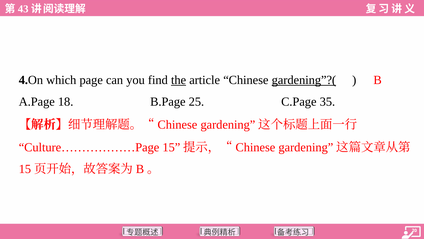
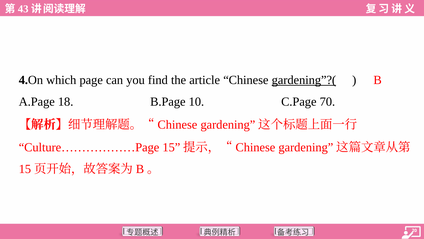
the underline: present -> none (179, 80)
25: 25 -> 10 (196, 102)
35: 35 -> 70 (327, 102)
